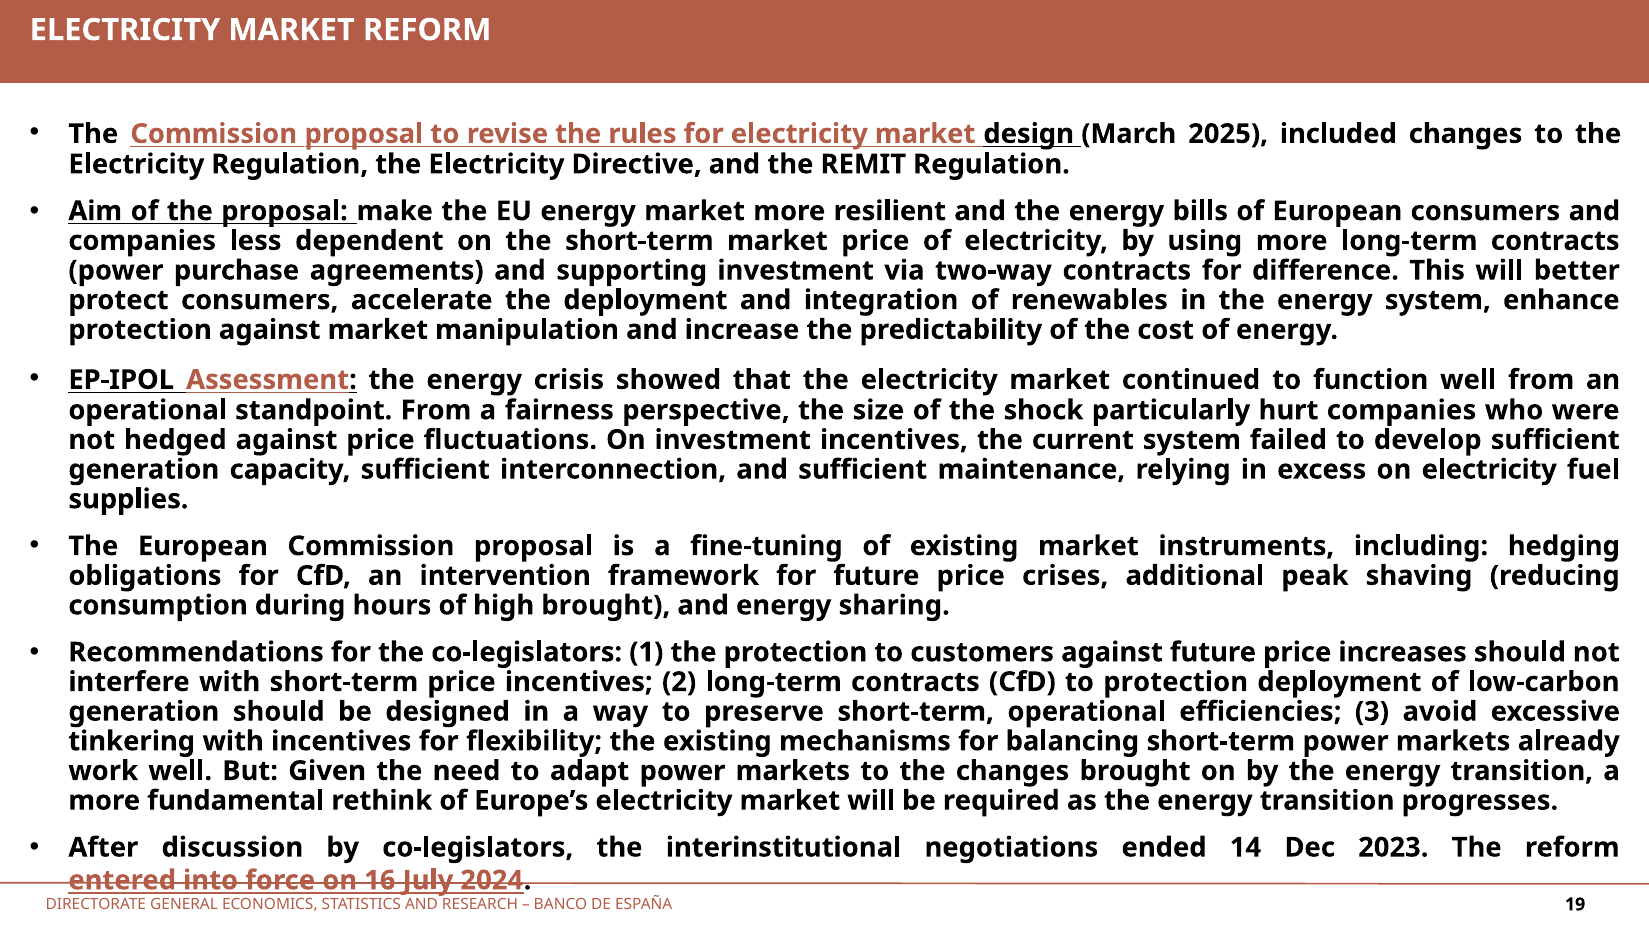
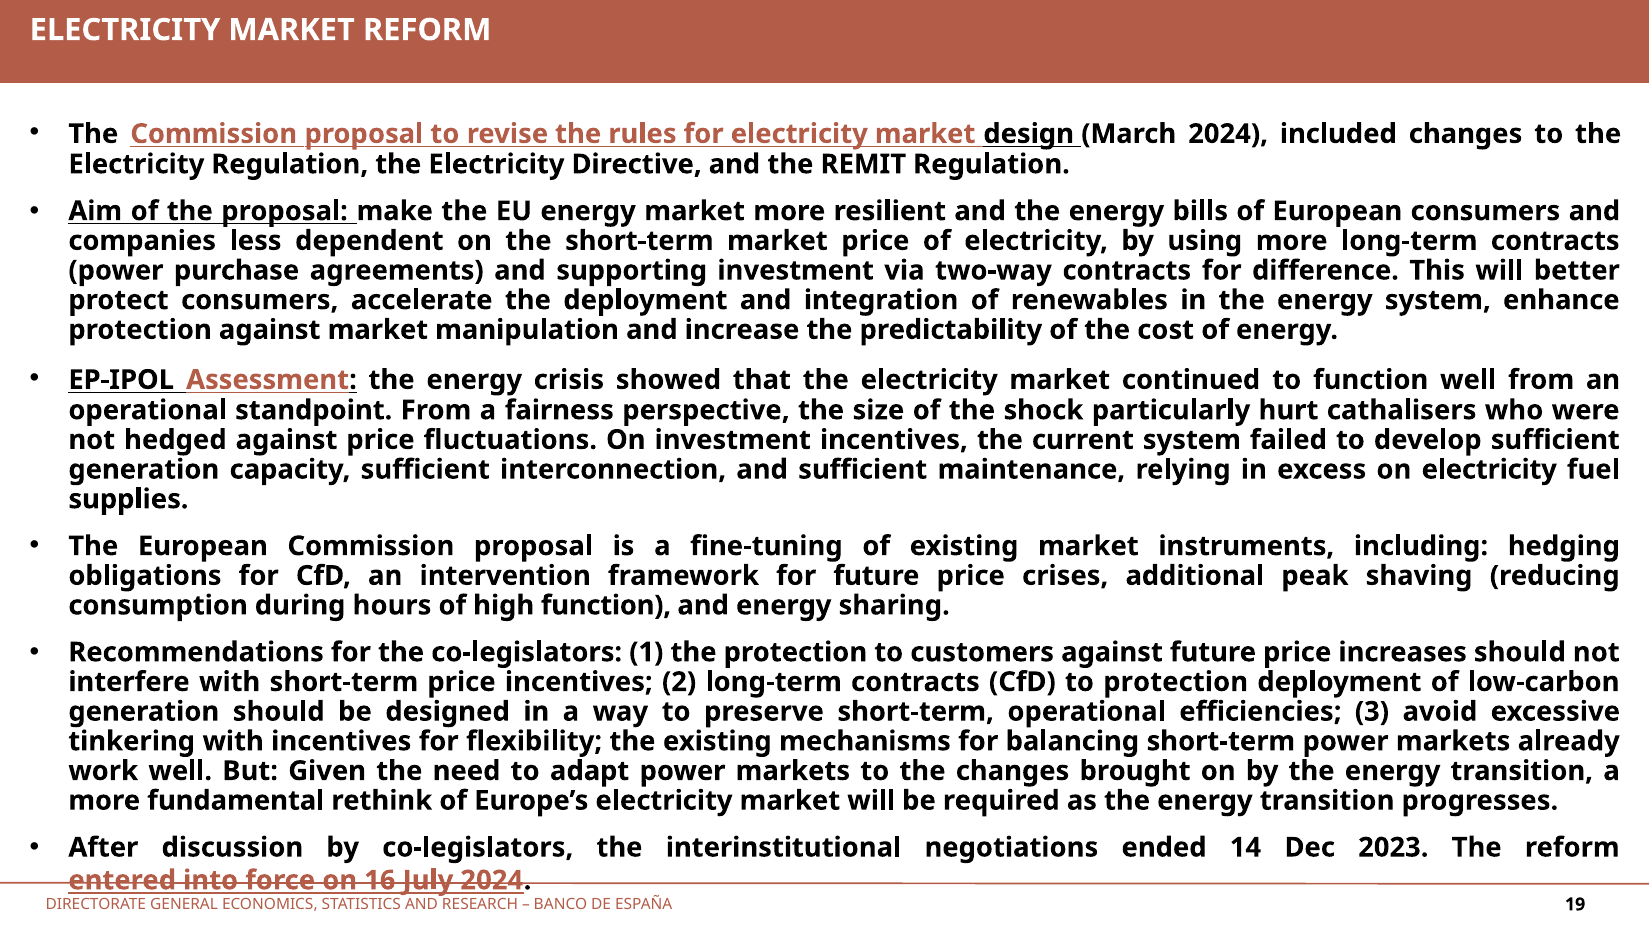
March 2025: 2025 -> 2024 (1228, 134)
hurt companies: companies -> cathalisers (1402, 410)
high brought: brought -> function (606, 605)
